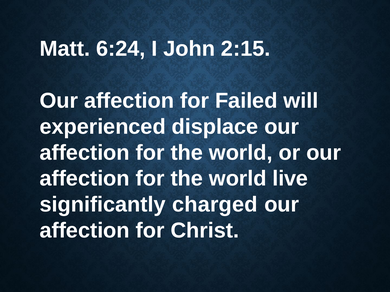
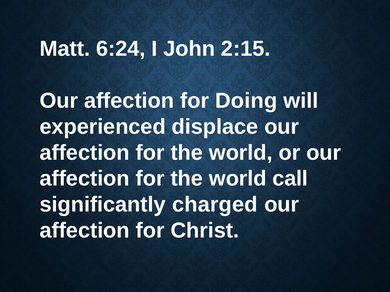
Failed: Failed -> Doing (246, 101)
live: live -> call (290, 179)
